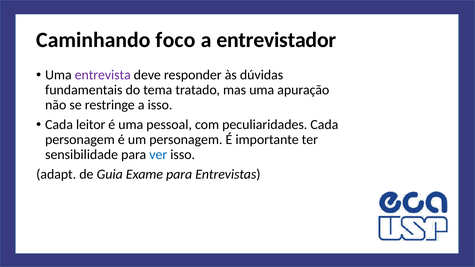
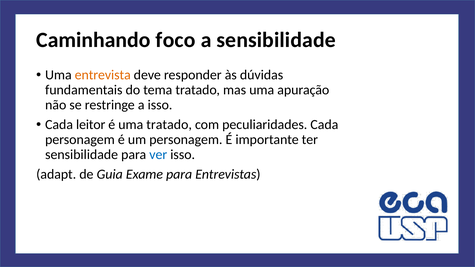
a entrevistador: entrevistador -> sensibilidade (276, 40)
entrevista colour: purple -> orange (103, 75)
uma pessoal: pessoal -> tratado (169, 125)
